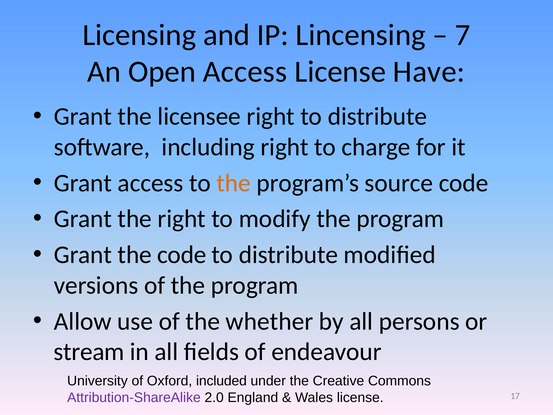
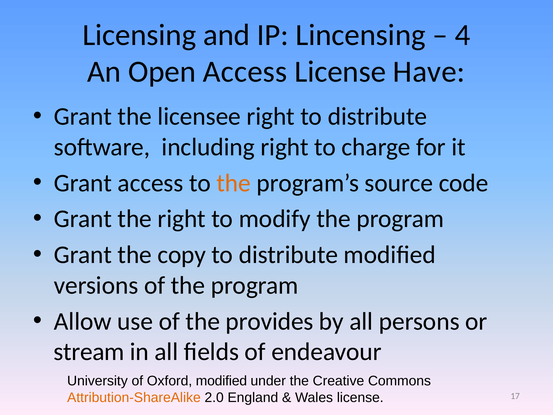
7: 7 -> 4 (462, 35)
the code: code -> copy (182, 255)
whether: whether -> provides (270, 321)
Oxford included: included -> modified (221, 381)
Attribution-ShareAlike colour: purple -> orange (134, 397)
